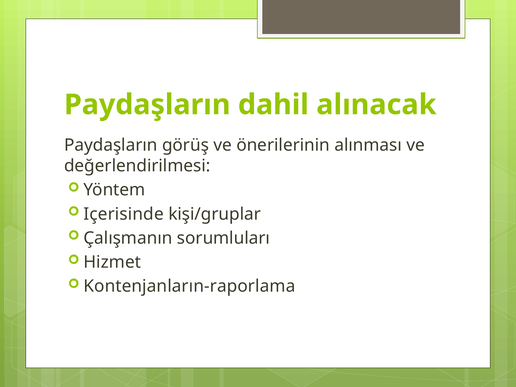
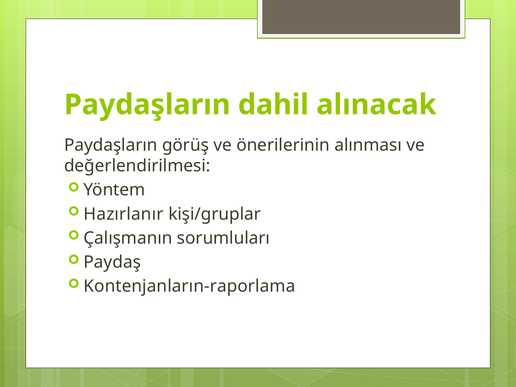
Içerisinde: Içerisinde -> Hazırlanır (124, 214)
Hizmet: Hizmet -> Paydaş (112, 262)
